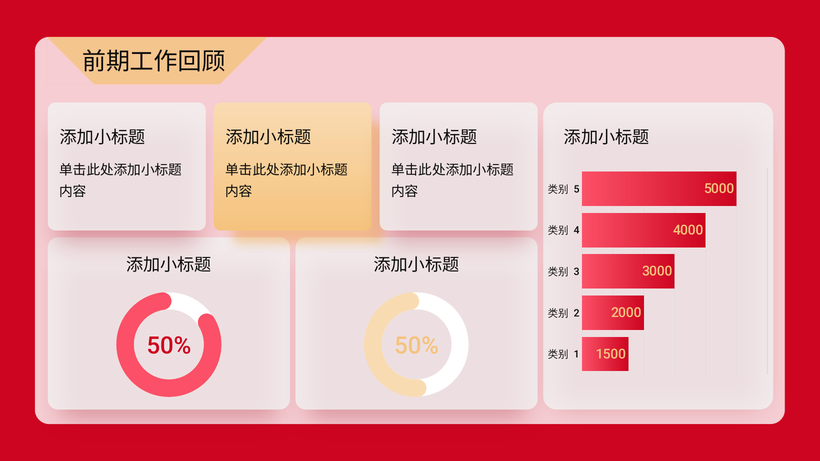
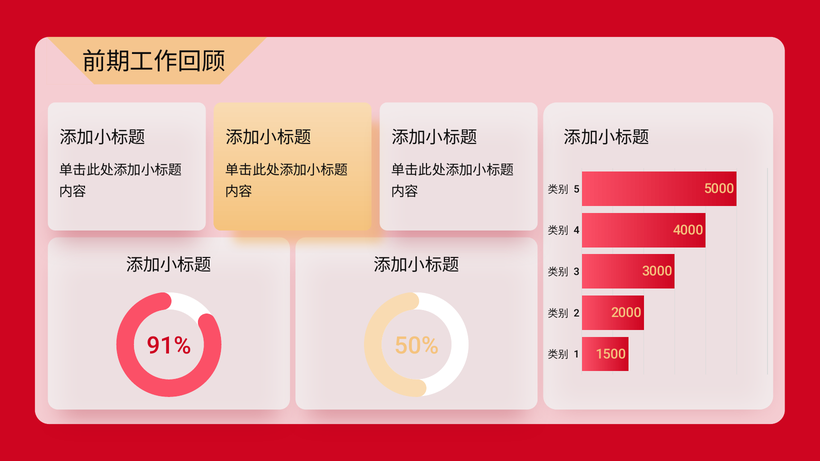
50%: 50% -> 91% (169, 346)
